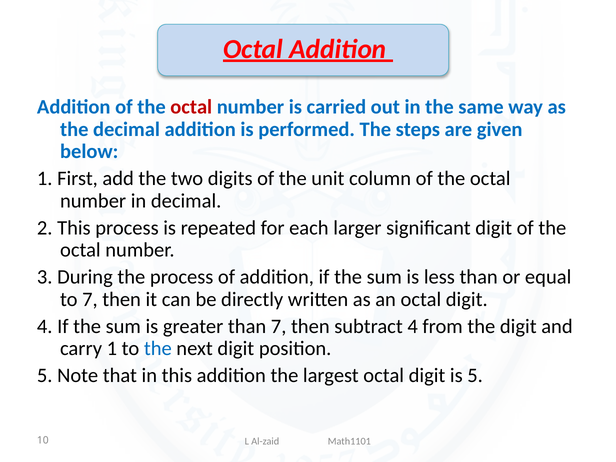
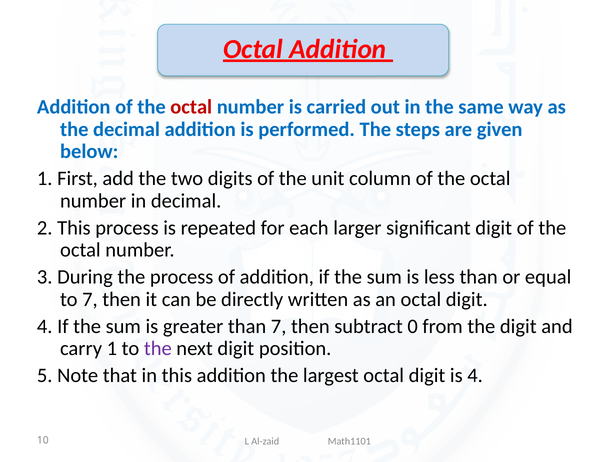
subtract 4: 4 -> 0 (413, 326)
the colour: blue -> purple (158, 349)
is 5: 5 -> 4 (475, 376)
